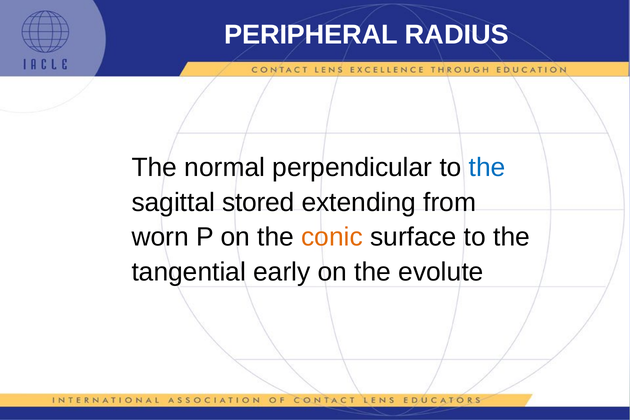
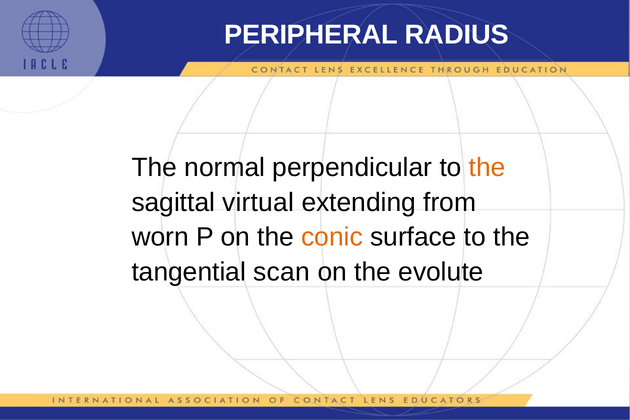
the colour: blue -> orange (487, 167)
stored: stored -> virtual (258, 202)
early: early -> scan (282, 272)
